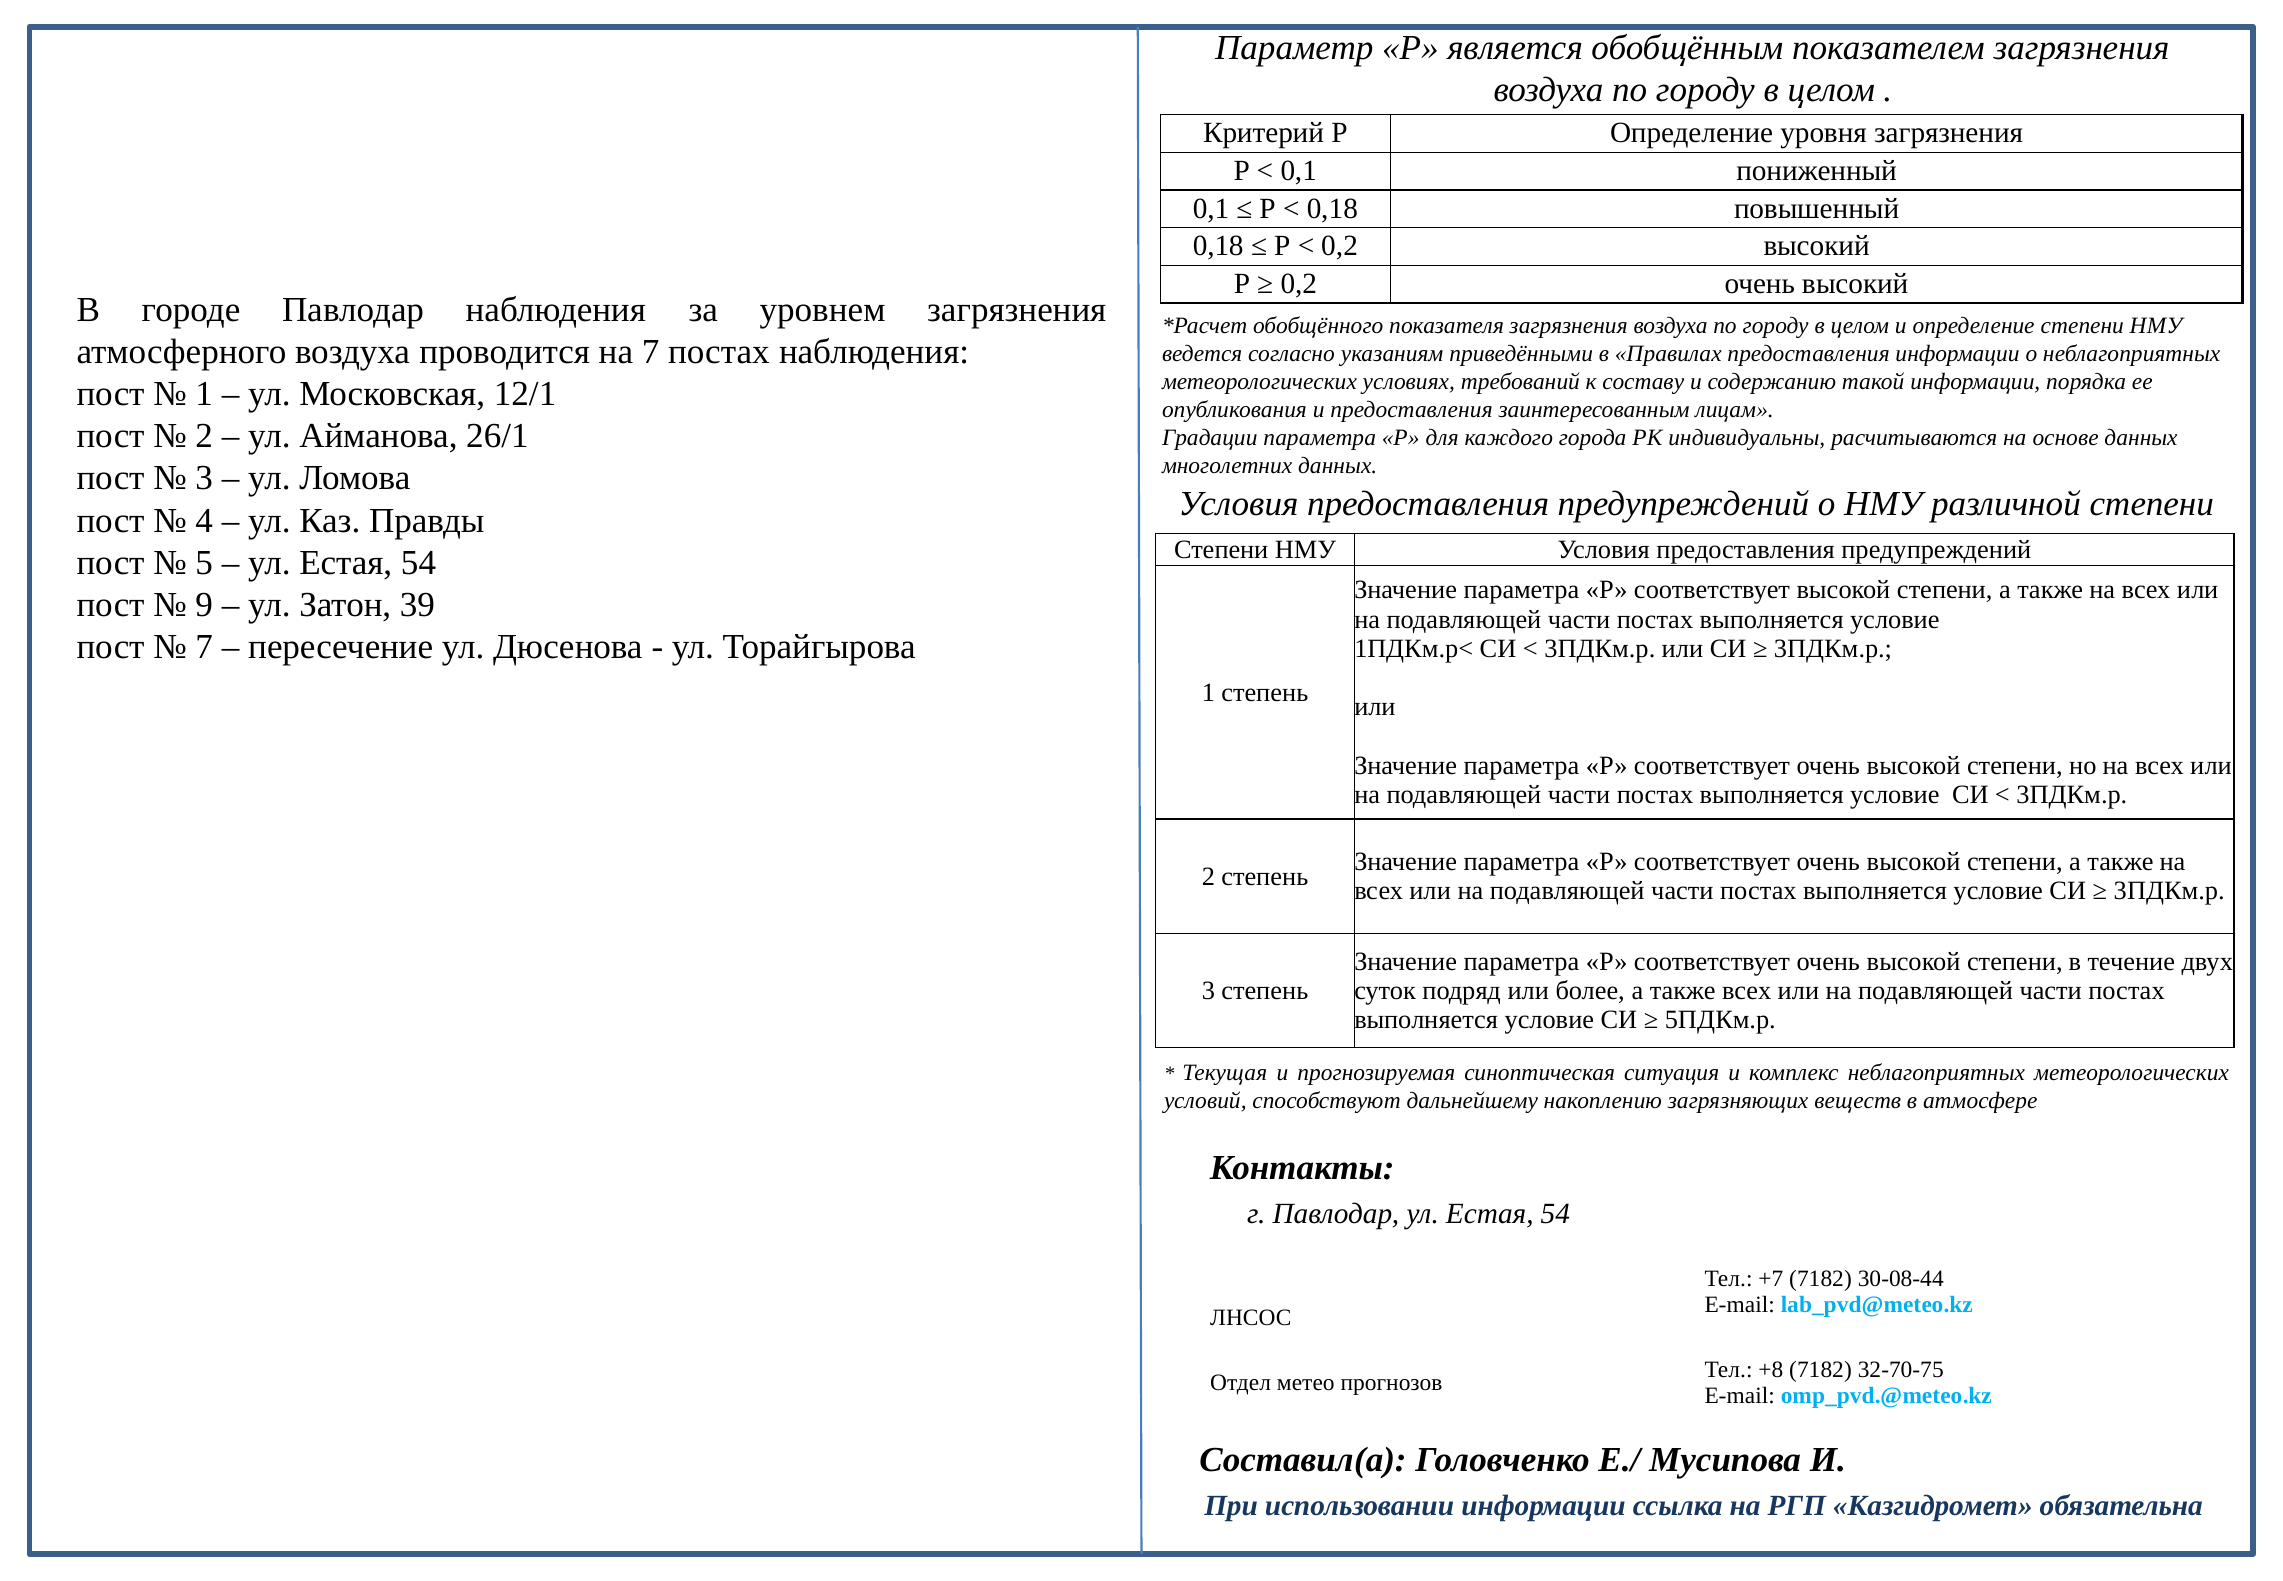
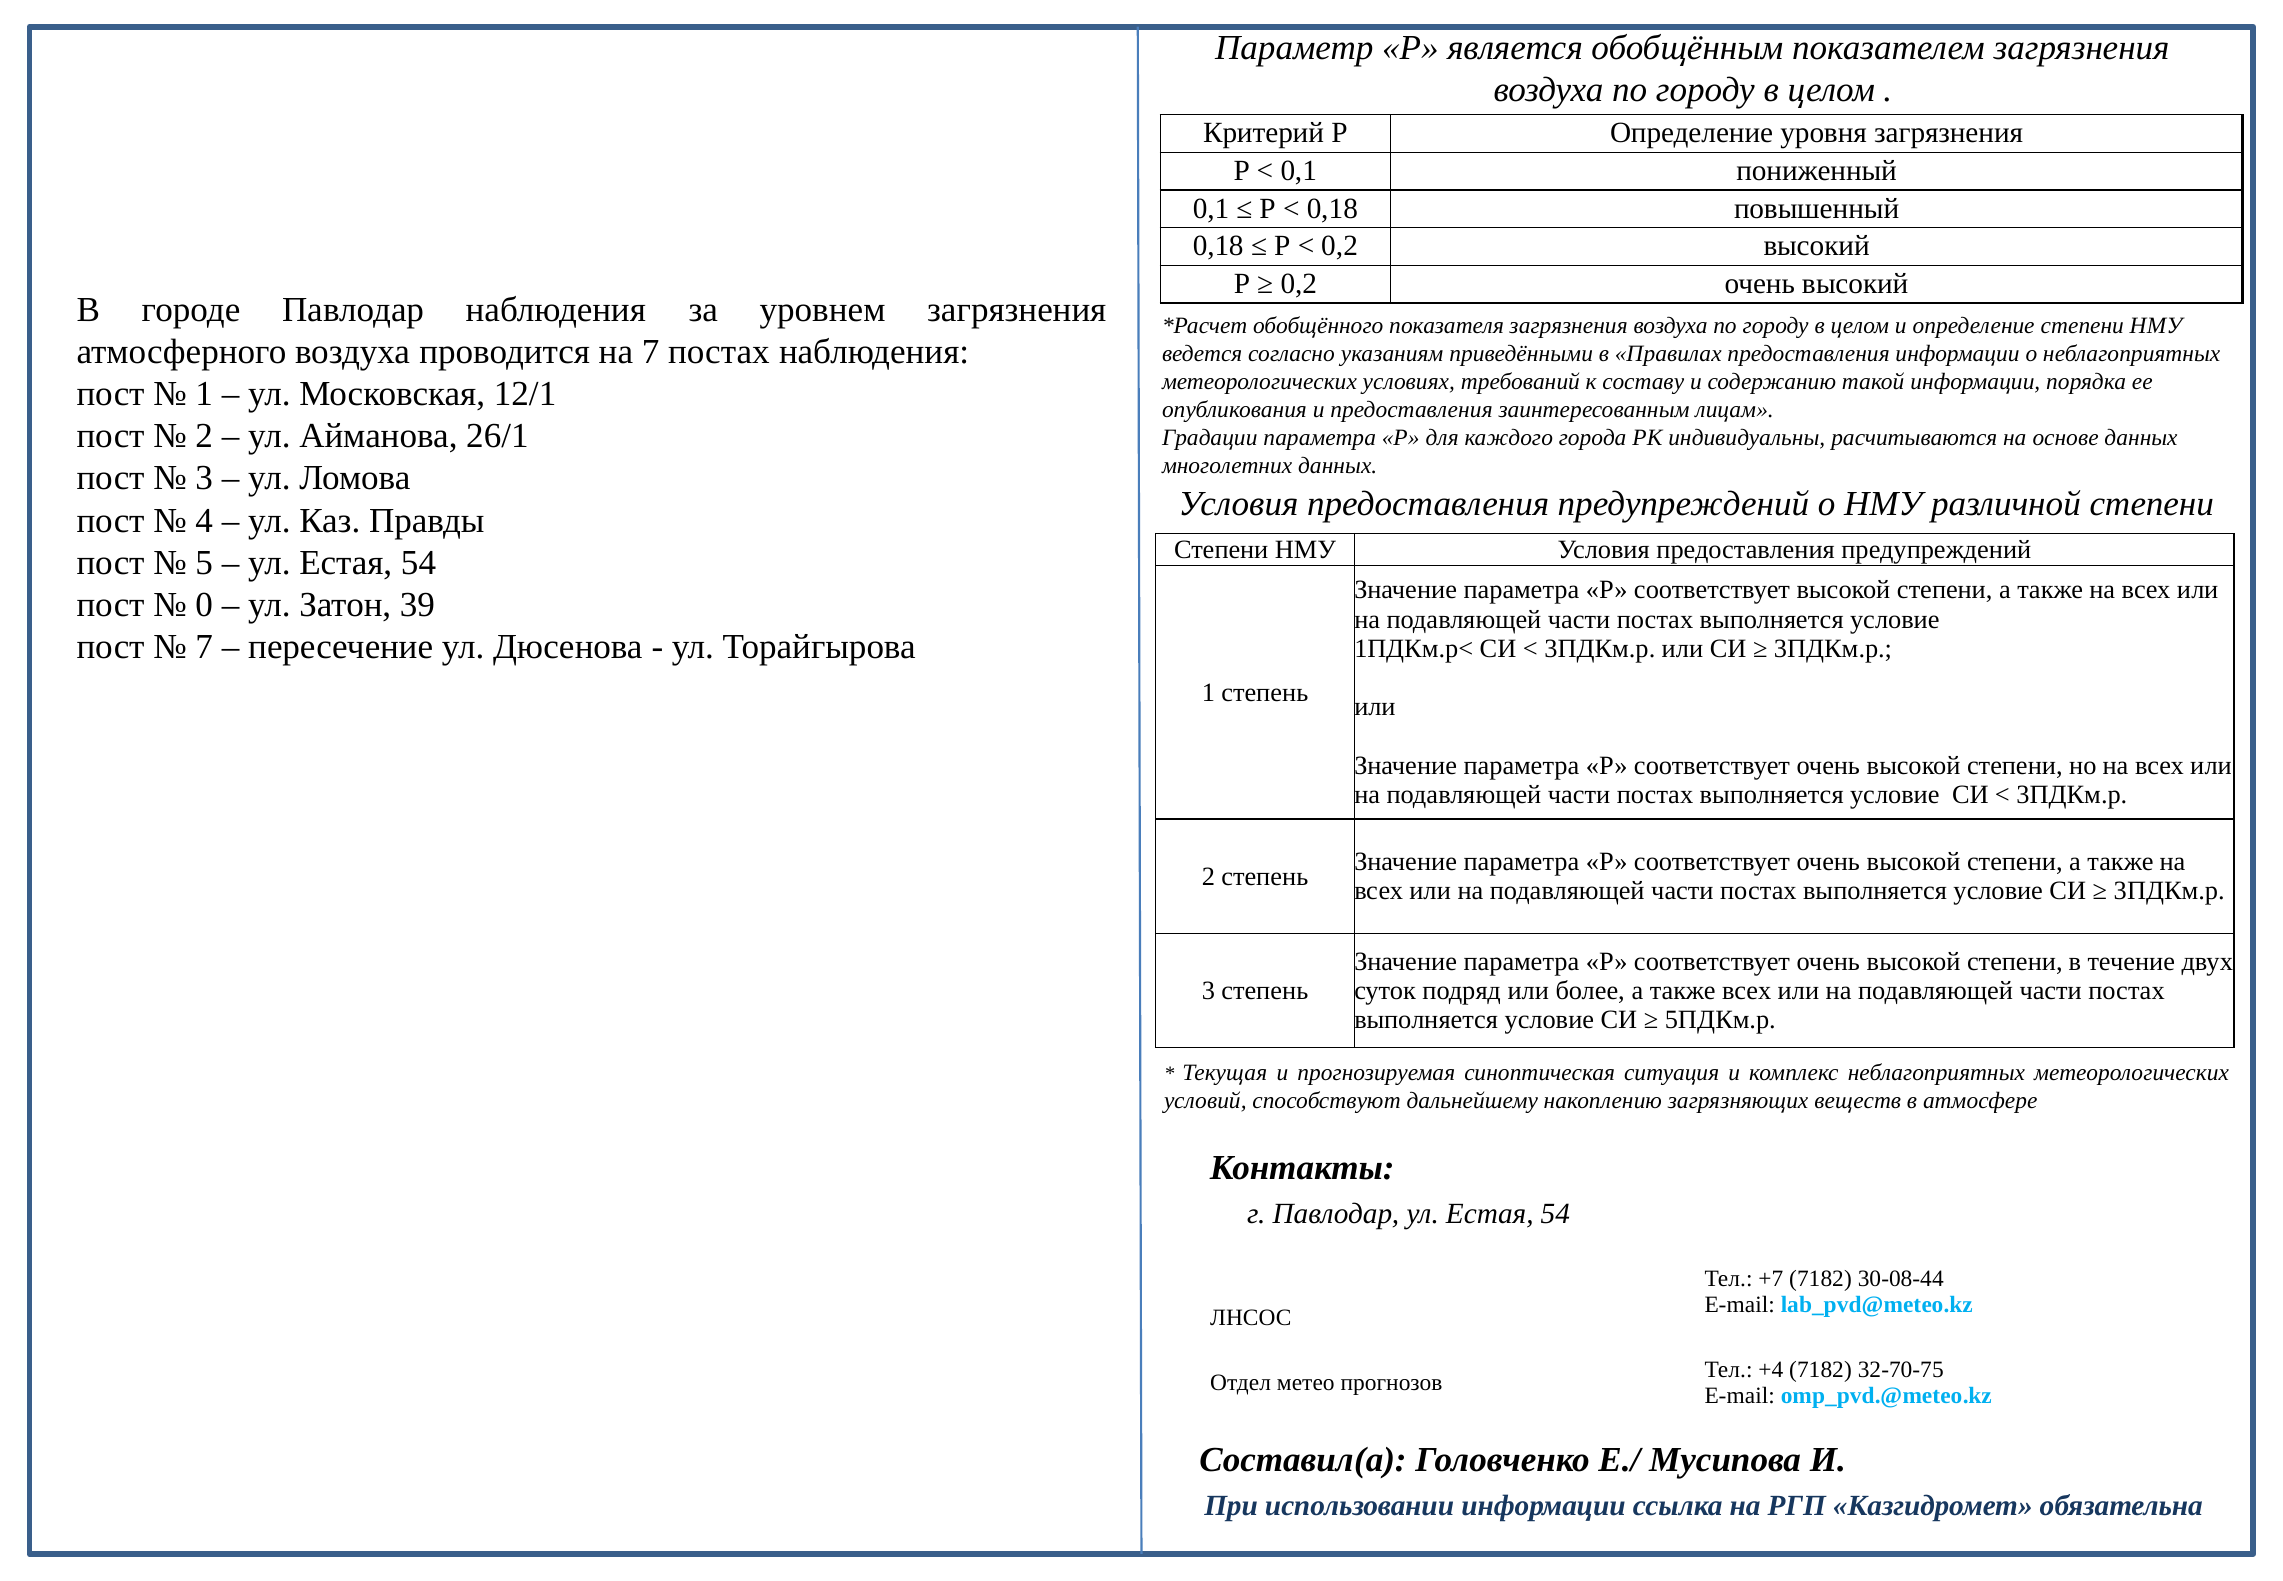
9: 9 -> 0 (204, 605)
+8: +8 -> +4 (1771, 1369)
